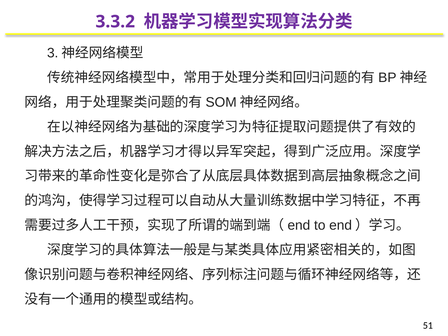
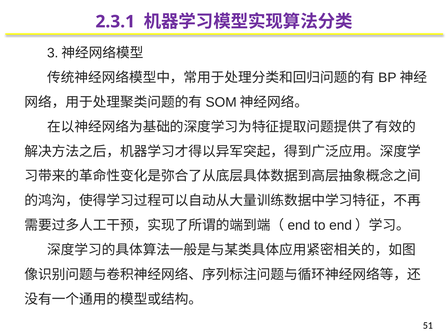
3.3.2: 3.3.2 -> 2.3.1 (115, 22)
